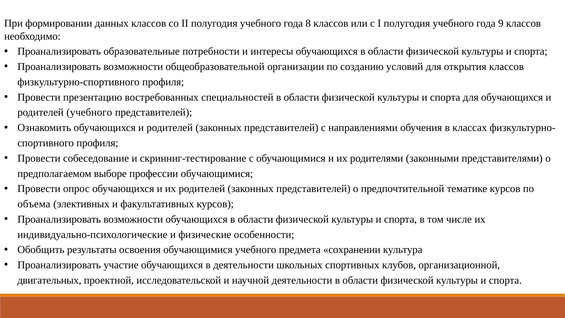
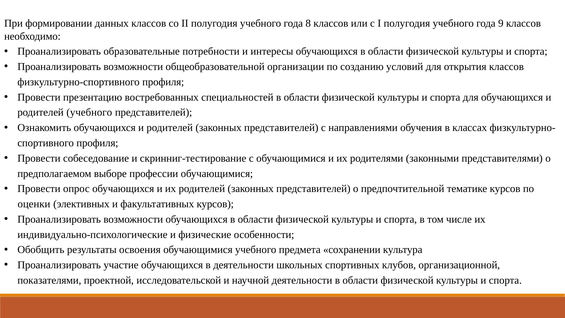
объема: объема -> оценки (34, 204)
двигательных: двигательных -> показателями (49, 280)
